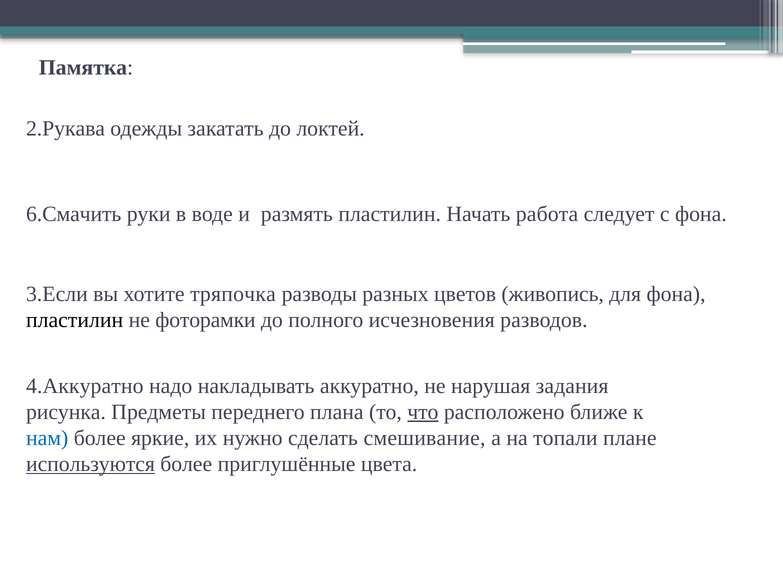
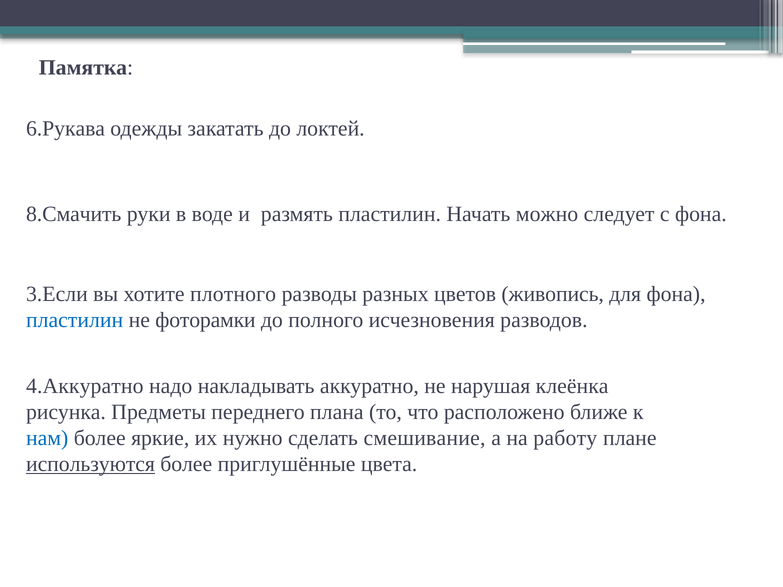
2.Рукава: 2.Рукава -> 6.Рукава (65, 129)
6.Смачить: 6.Смачить -> 8.Смачить (74, 214)
работа: работа -> можно (547, 214)
тряпочка: тряпочка -> плотного (233, 294)
пластилин colour: black -> blue (75, 320)
задания: задания -> клеёнка (572, 386)
что underline: present -> none (423, 412)
топали: топали -> работу (565, 438)
